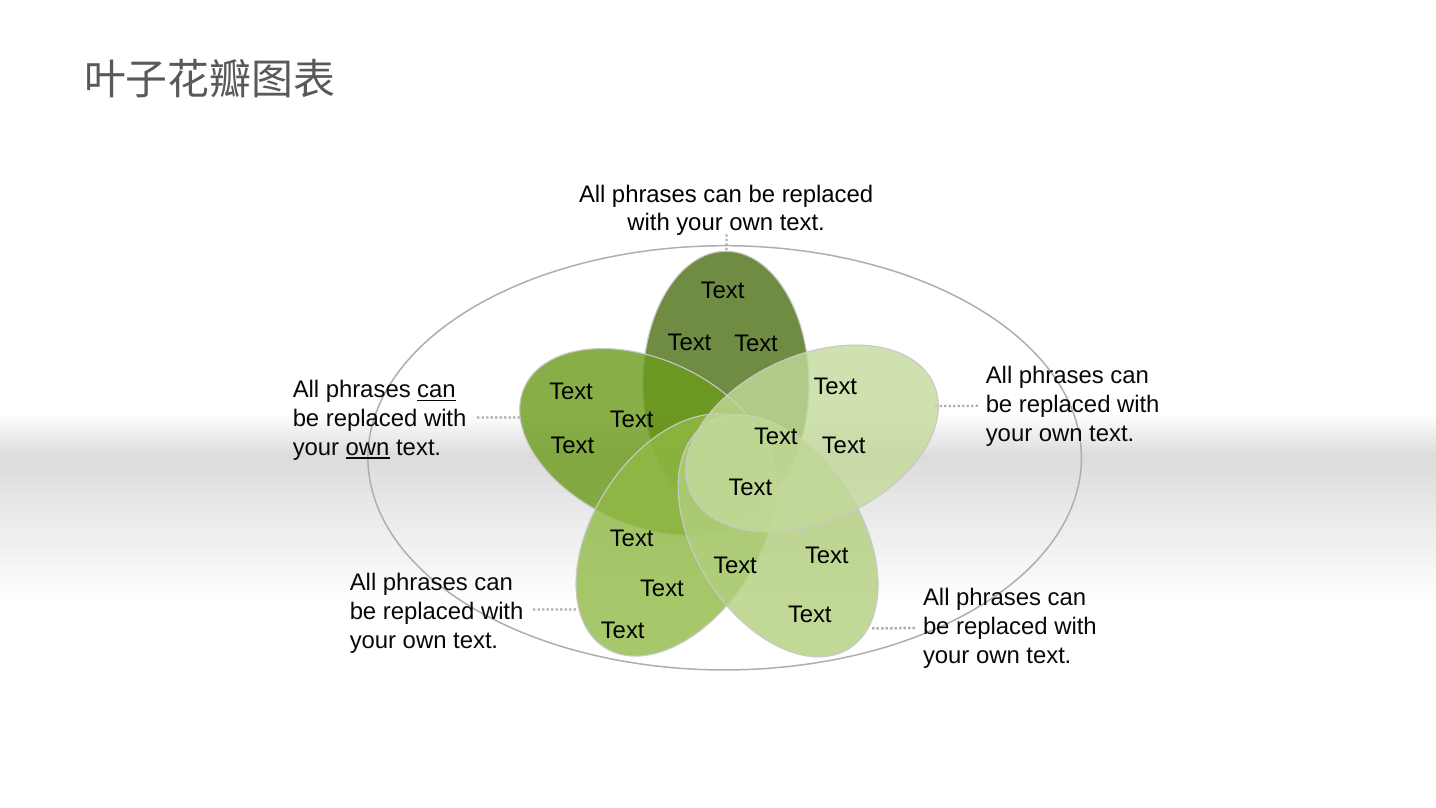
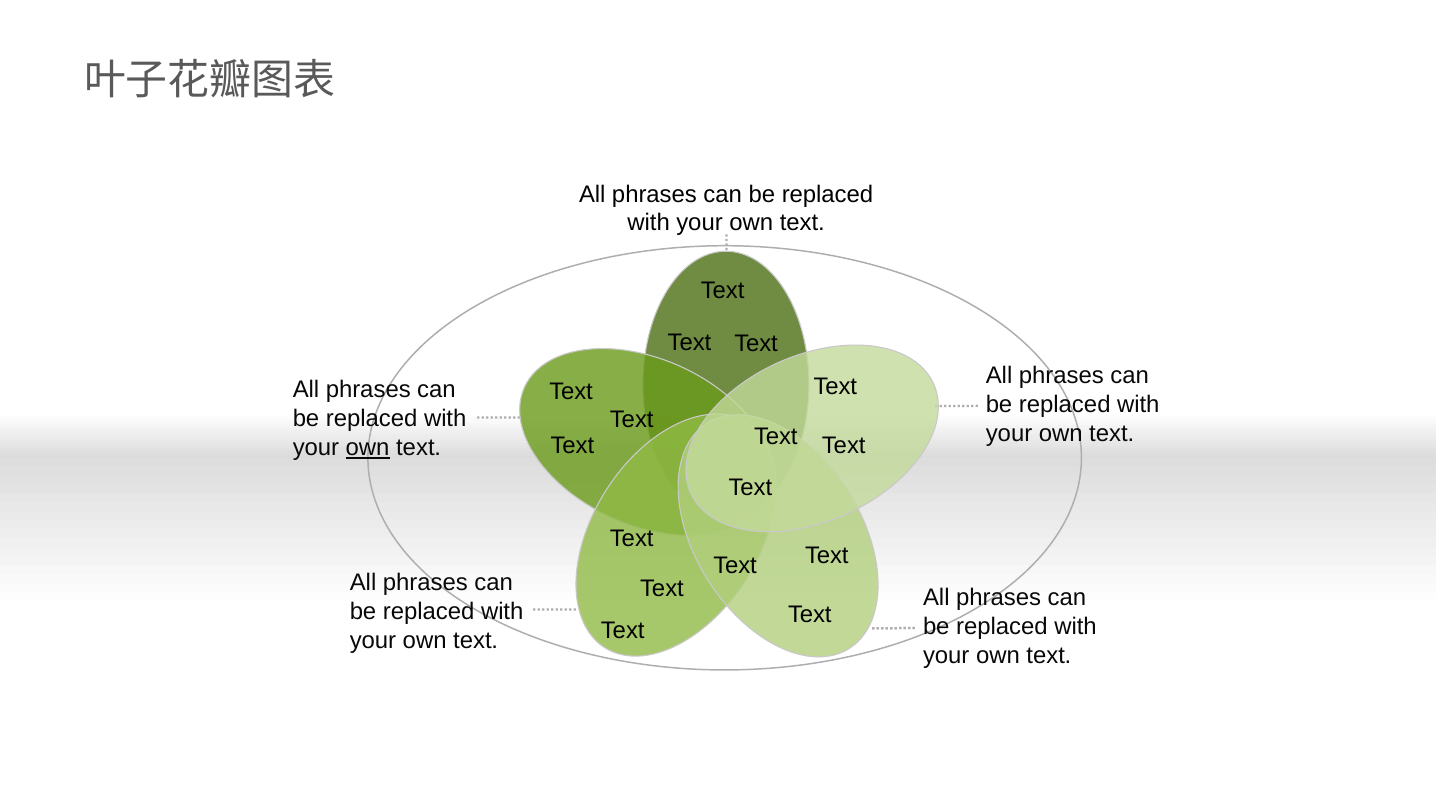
can underline: present -> none (437, 390)
